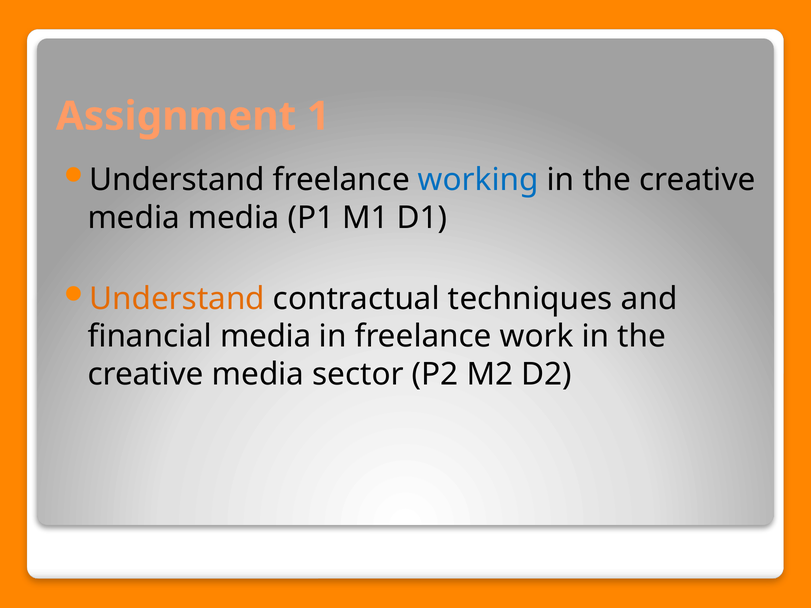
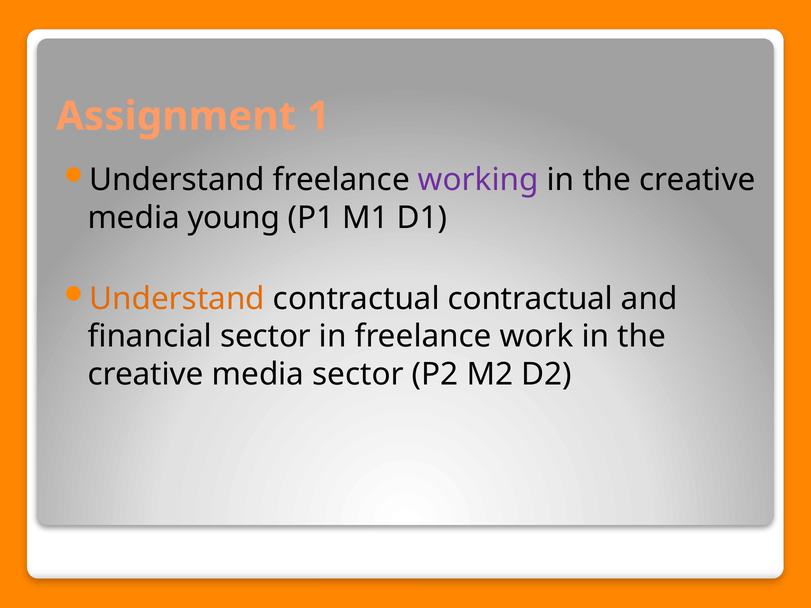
working colour: blue -> purple (478, 180)
media media: media -> young (234, 218)
contractual techniques: techniques -> contractual (530, 299)
financial media: media -> sector (266, 337)
